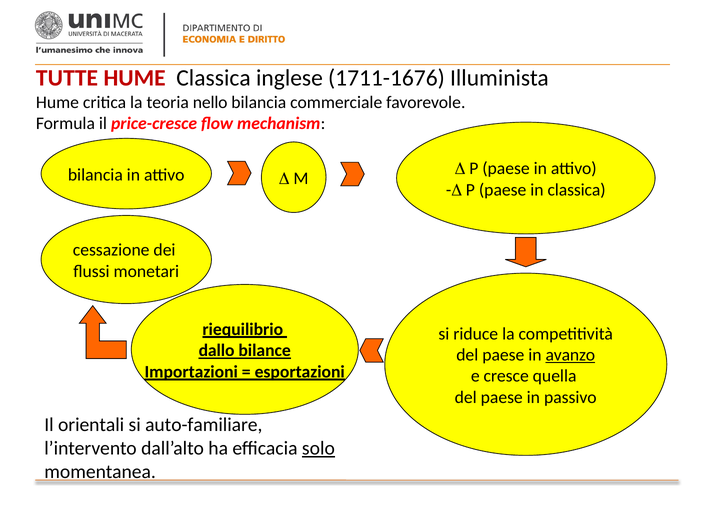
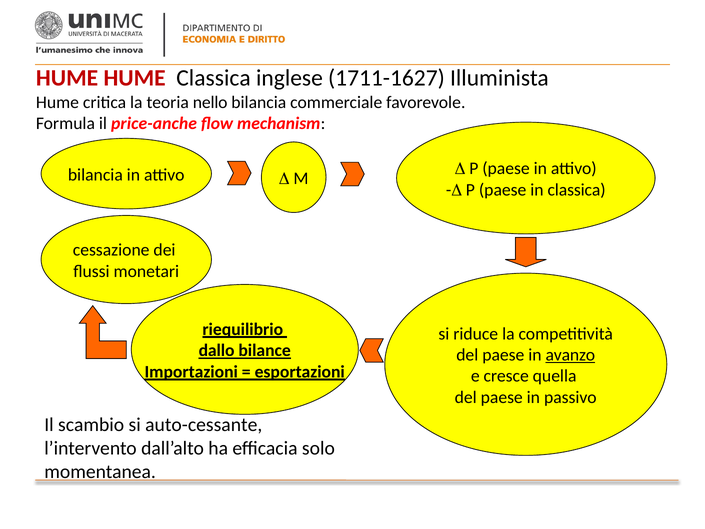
TUTTE: TUTTE -> HUME (67, 78)
1711-1676: 1711-1676 -> 1711-1627 (386, 78)
price-cresce: price-cresce -> price-anche (154, 123)
orientali: orientali -> scambio (91, 425)
auto-familiare: auto-familiare -> auto-cessante (204, 425)
solo underline: present -> none (318, 448)
